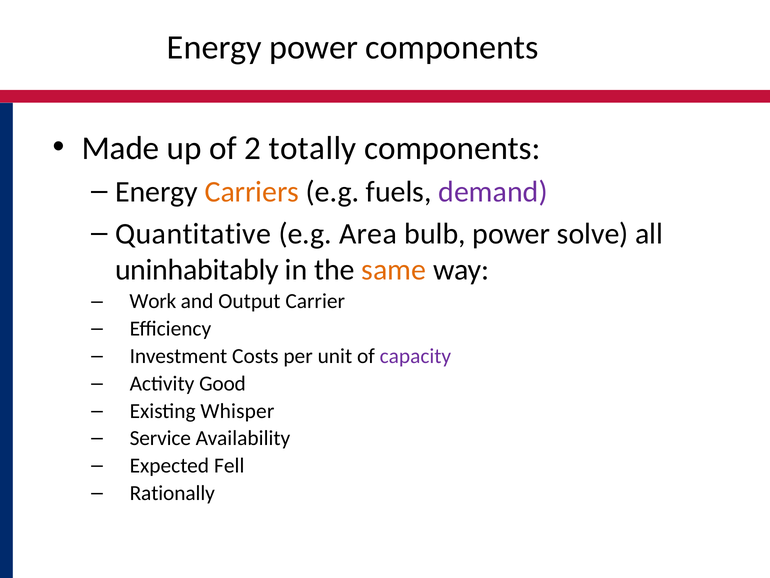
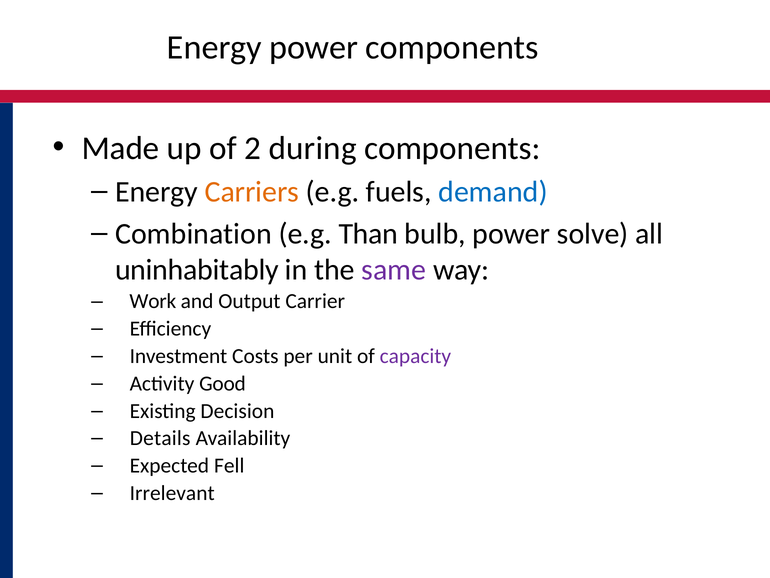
totally: totally -> during (313, 148)
demand colour: purple -> blue (493, 192)
Quantitative: Quantitative -> Combination (193, 234)
Area: Area -> Than (368, 234)
same colour: orange -> purple (394, 270)
Whisper: Whisper -> Decision (237, 411)
Service: Service -> Details (160, 438)
Rationally: Rationally -> Irrelevant (172, 493)
